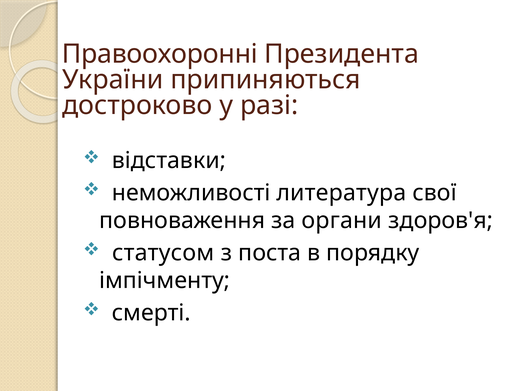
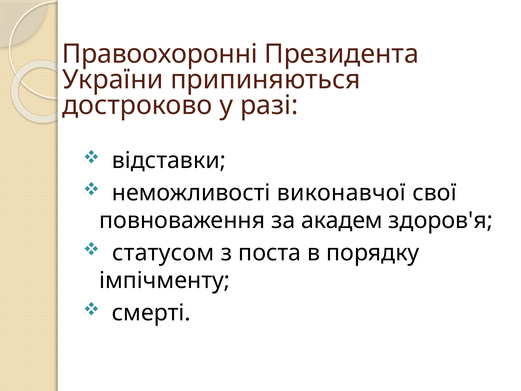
литература: литература -> виконавчої (341, 193)
органи: органи -> академ (342, 220)
